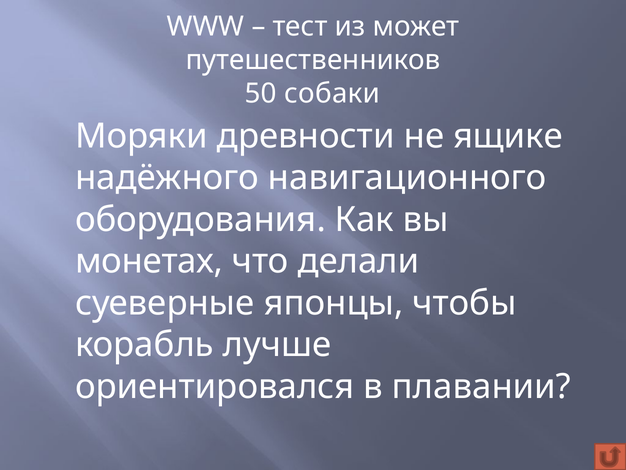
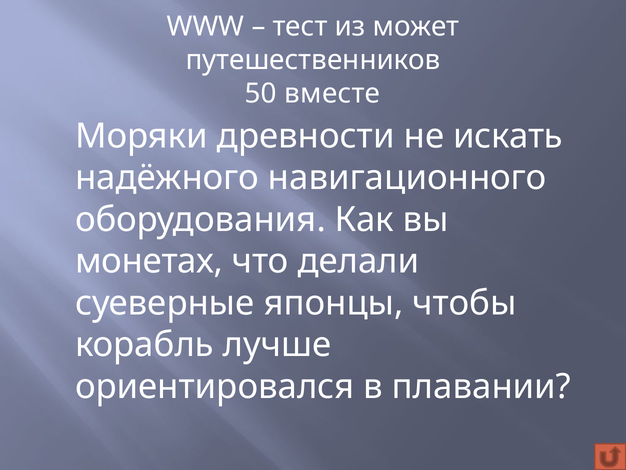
собаки: собаки -> вместе (332, 93)
ящике: ящике -> искать (508, 136)
